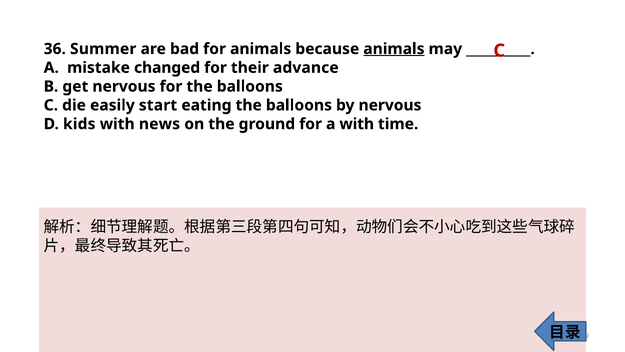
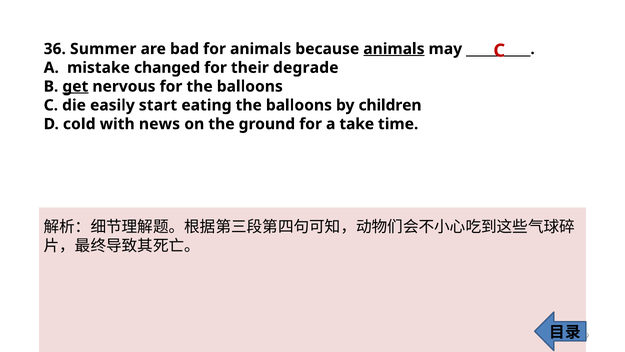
advance: advance -> degrade (306, 68)
get underline: none -> present (75, 86)
by nervous: nervous -> children (390, 105)
kids: kids -> cold (79, 124)
a with: with -> take (357, 124)
